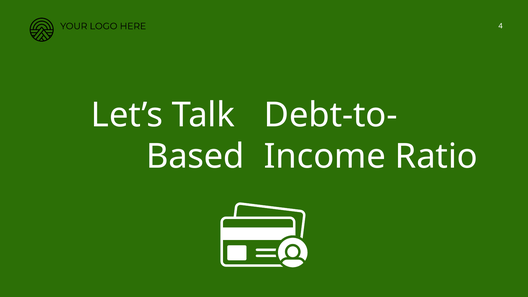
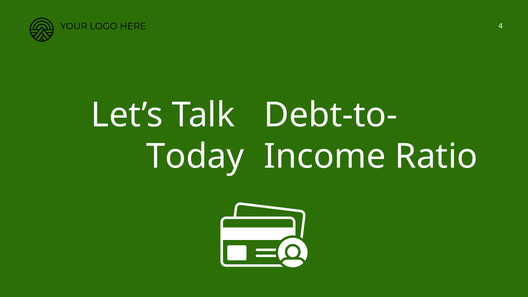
Based: Based -> Today (195, 156)
